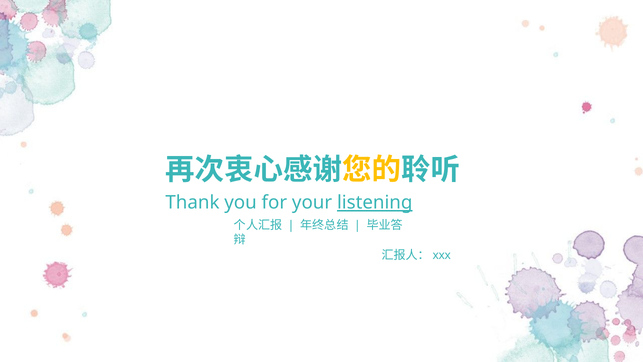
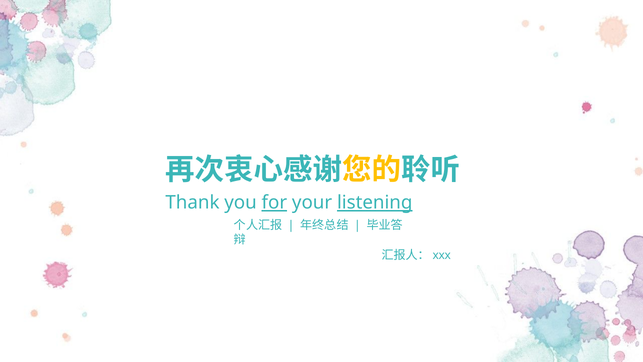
for underline: none -> present (274, 203)
